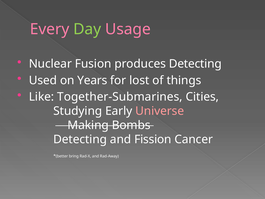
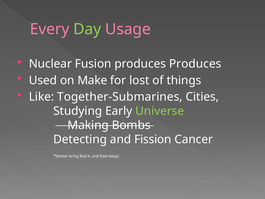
produces Detecting: Detecting -> Produces (195, 64)
Years: Years -> Make (92, 80)
Universe colour: pink -> light green (160, 111)
